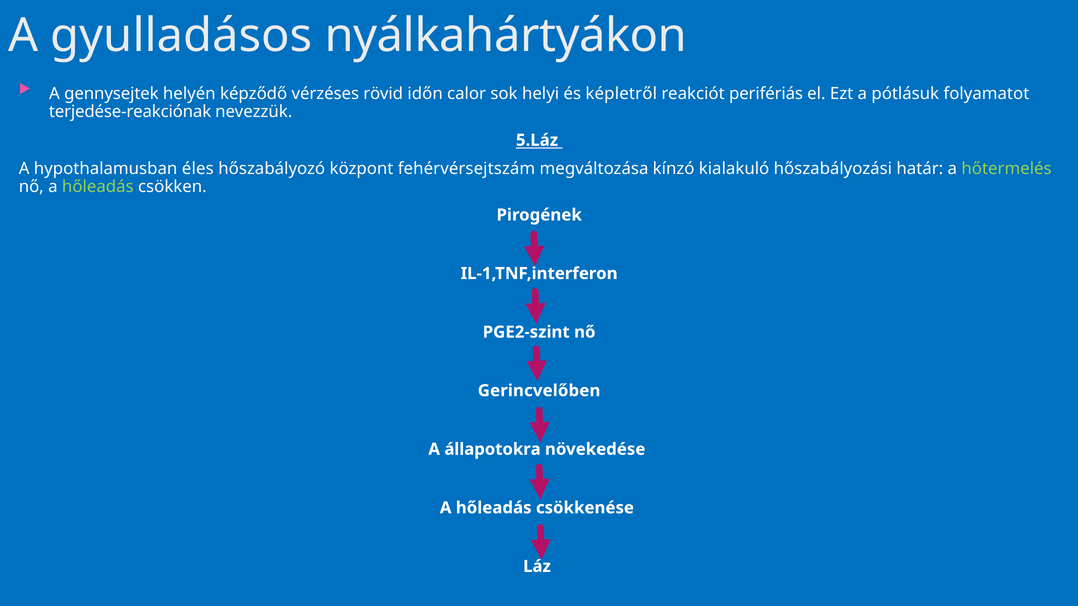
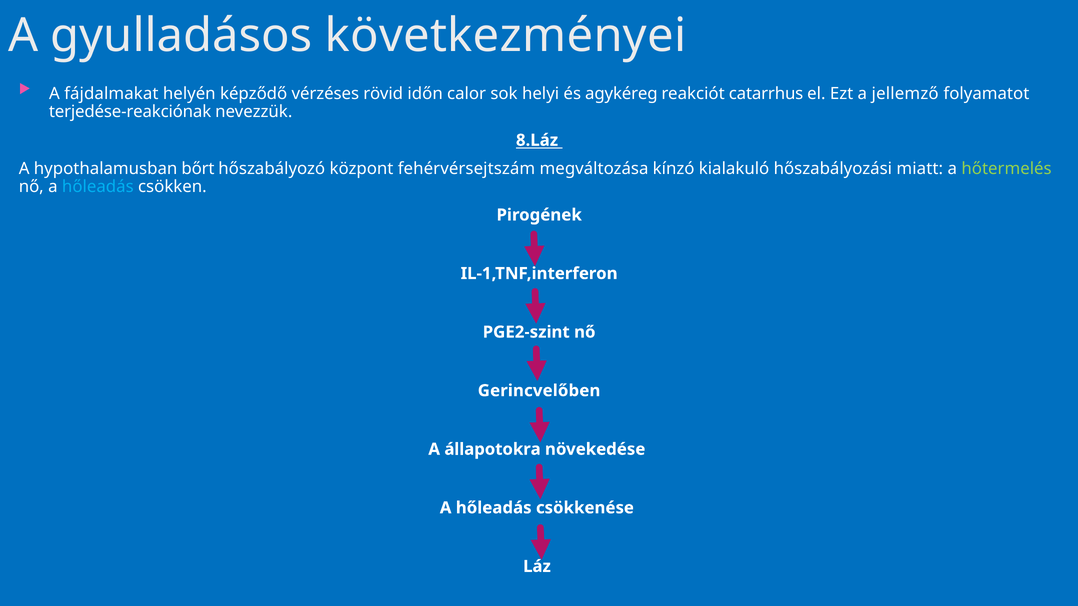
nyálkahártyákon: nyálkahártyákon -> következményei (506, 36)
gennysejtek: gennysejtek -> fájdalmakat (111, 94)
képletről: képletről -> agykéreg (621, 94)
perifériás: perifériás -> catarrhus (766, 94)
pótlásuk: pótlásuk -> jellemző (905, 94)
5.Láz: 5.Láz -> 8.Láz (537, 140)
éles: éles -> bőrt (198, 169)
határ: határ -> miatt (920, 169)
hőleadás colour: light green -> light blue (98, 187)
